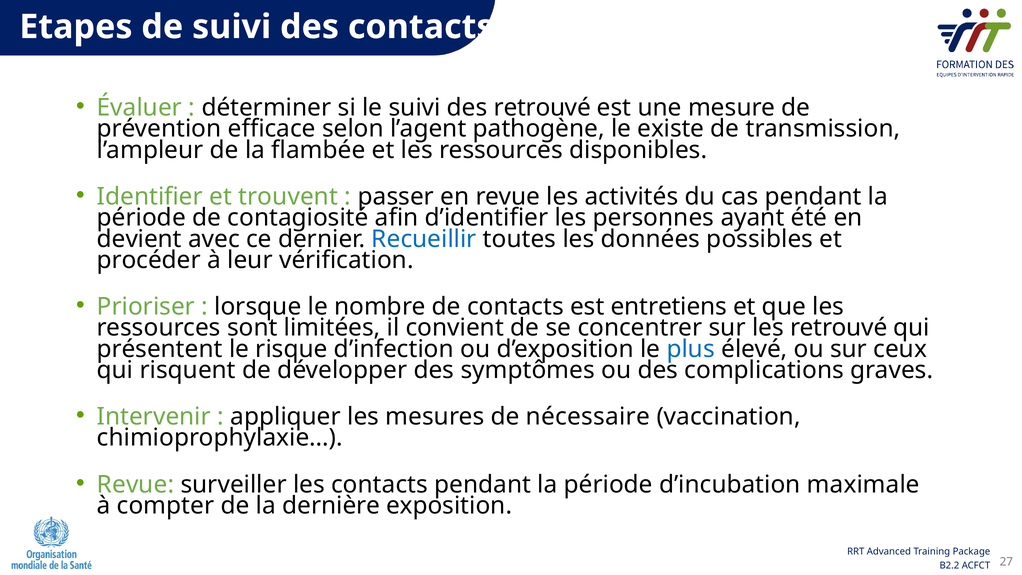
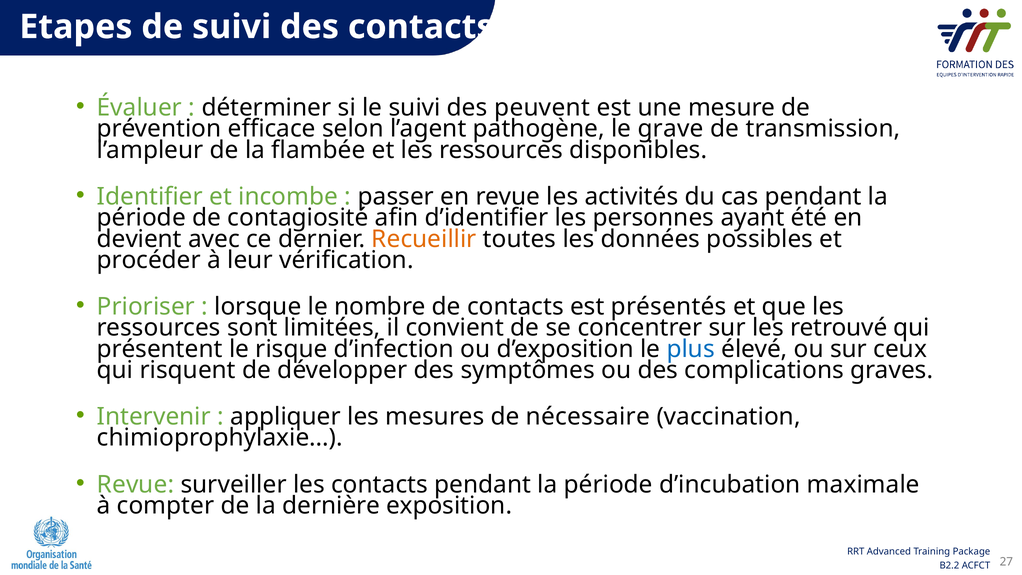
des retrouvé: retrouvé -> peuvent (542, 108)
existe: existe -> grave (671, 129)
trouvent: trouvent -> incombe (288, 197)
Recueillir colour: blue -> orange (424, 239)
entretiens: entretiens -> présentés (669, 307)
